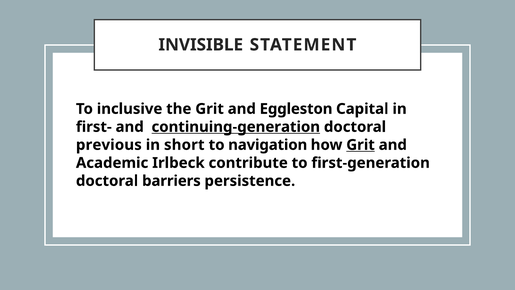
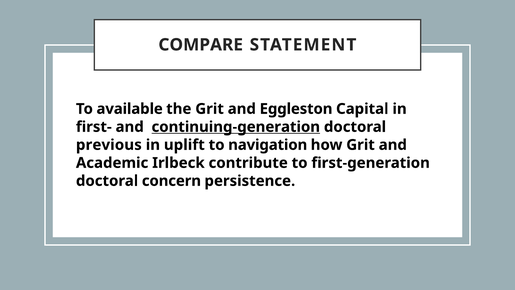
INVISIBLE: INVISIBLE -> COMPARE (201, 45)
inclusive: inclusive -> available (130, 109)
short: short -> uplift (184, 145)
Grit underline: present -> none (361, 145)
barriers: barriers -> concern (171, 181)
